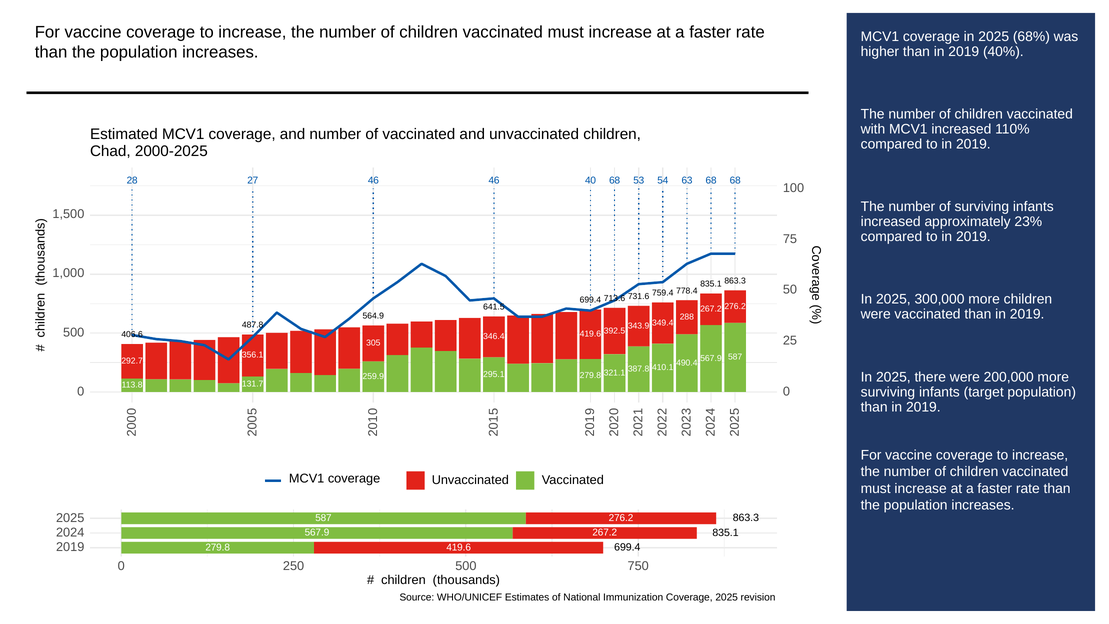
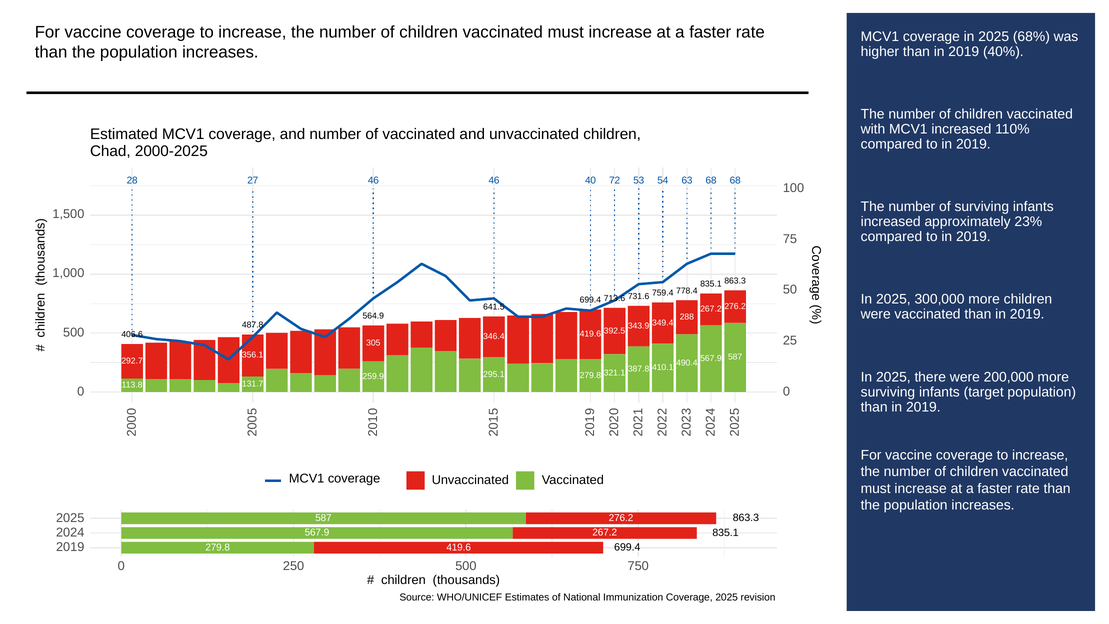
40 68: 68 -> 72 (615, 181)
